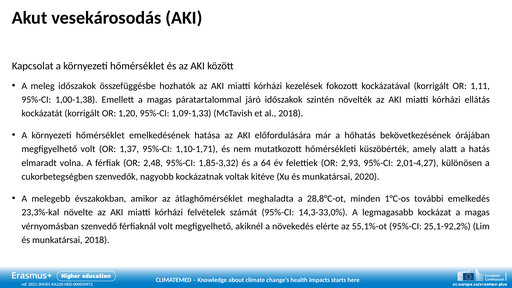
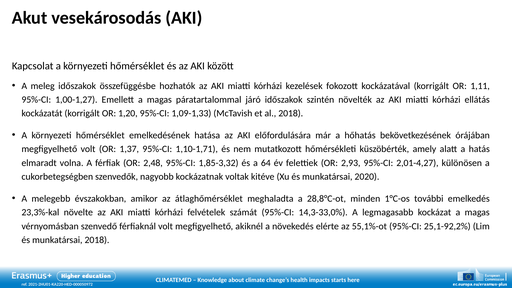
1,00-1,38: 1,00-1,38 -> 1,00-1,27 (76, 100)
